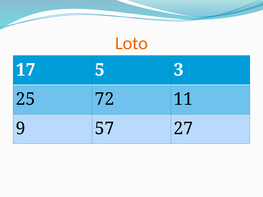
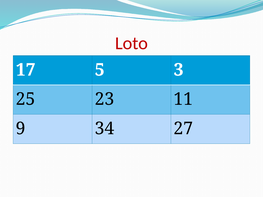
Loto colour: orange -> red (132, 43)
72: 72 -> 23 (104, 99)
57: 57 -> 34 (104, 129)
